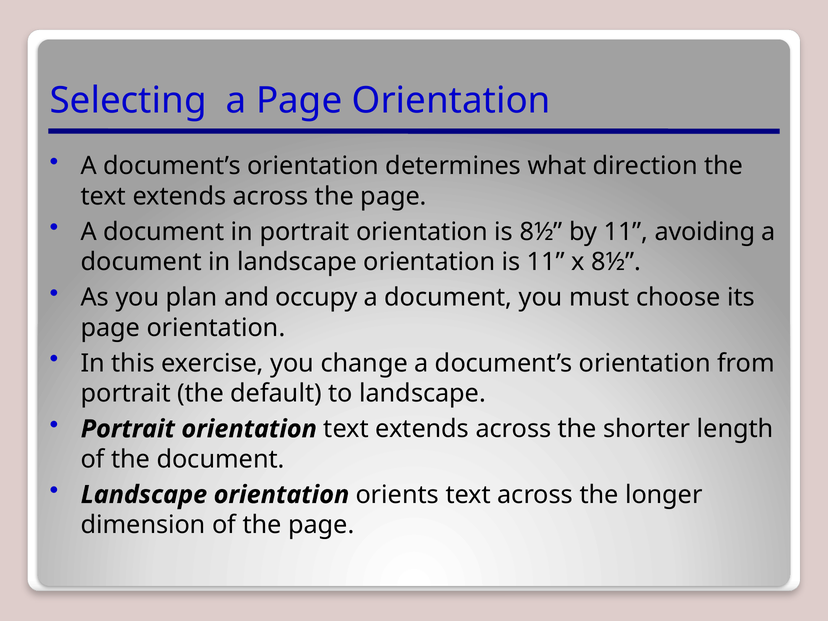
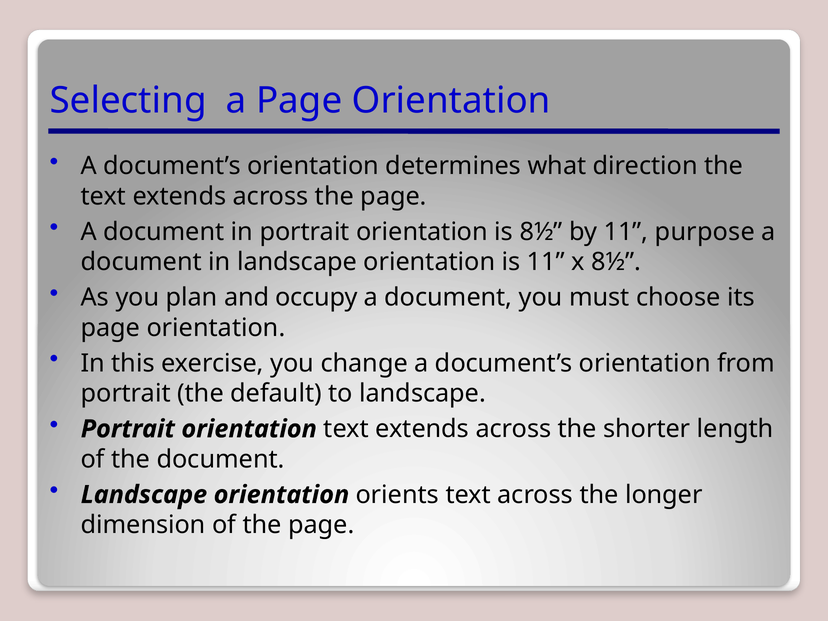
avoiding: avoiding -> purpose (705, 232)
